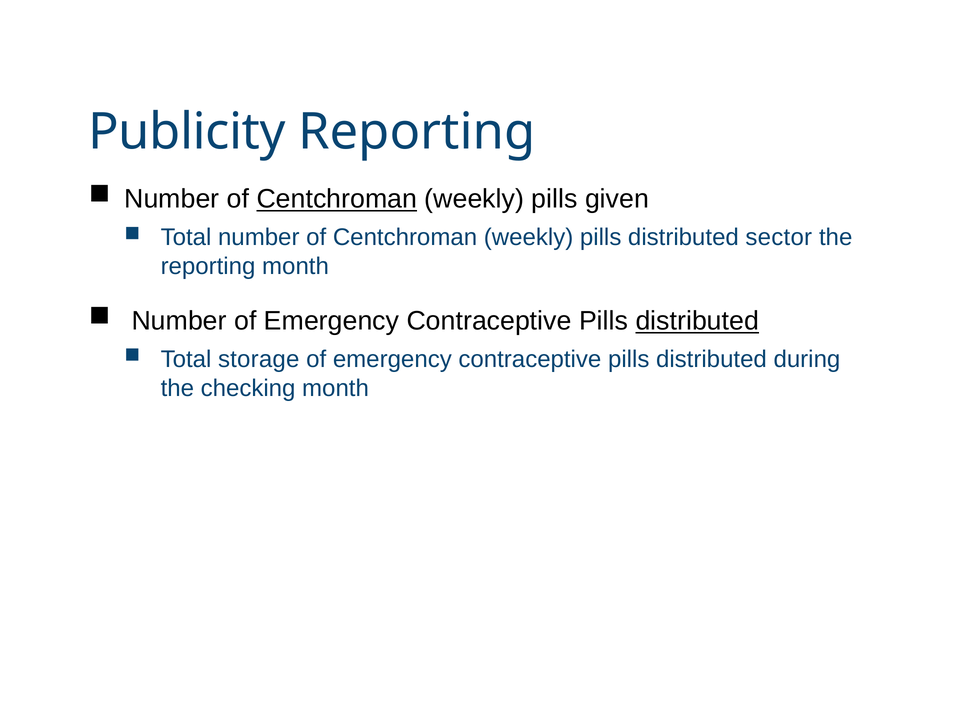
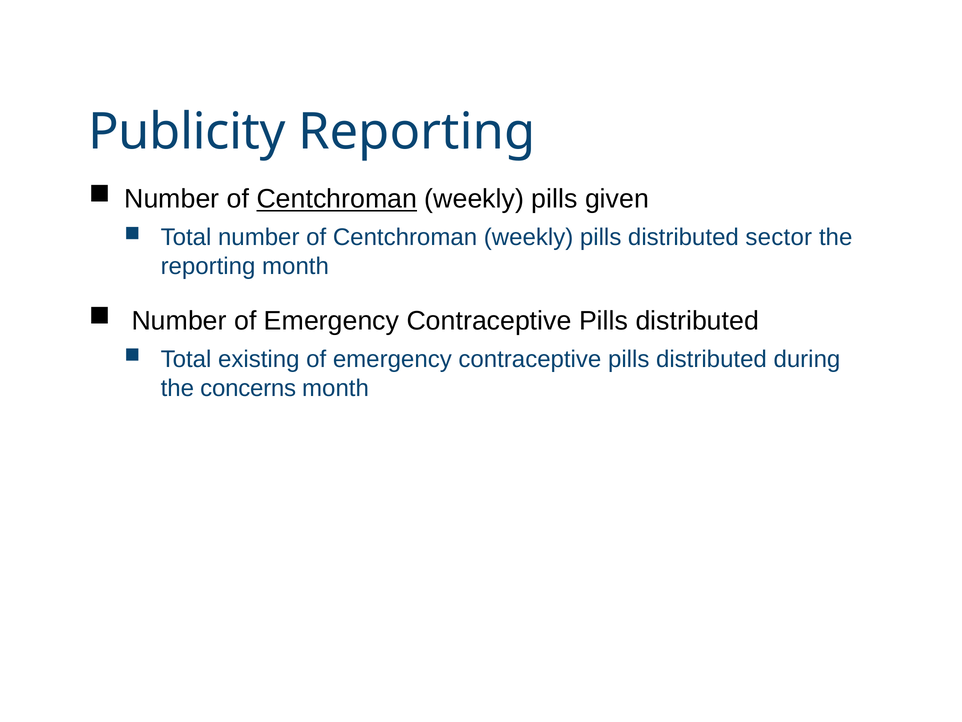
distributed underline: present -> none (697, 321)
storage: storage -> existing (259, 359)
checking: checking -> concerns (248, 388)
